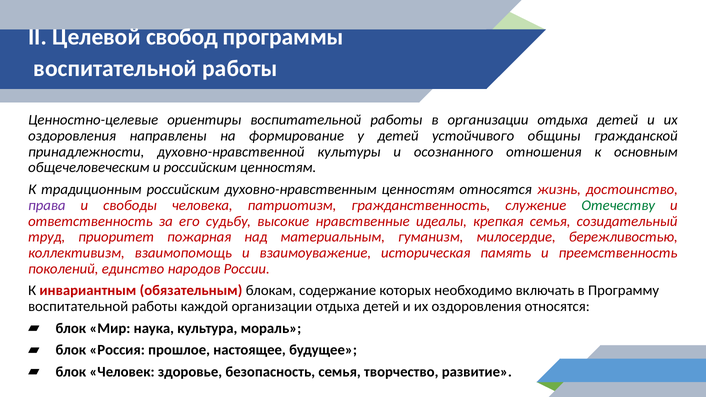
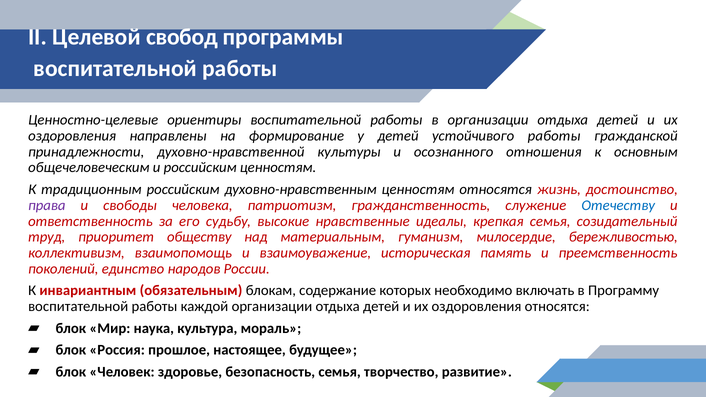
устойчивого общины: общины -> работы (554, 136)
Отечеству colour: green -> blue (618, 205)
пожарная: пожарная -> обществу (199, 237)
